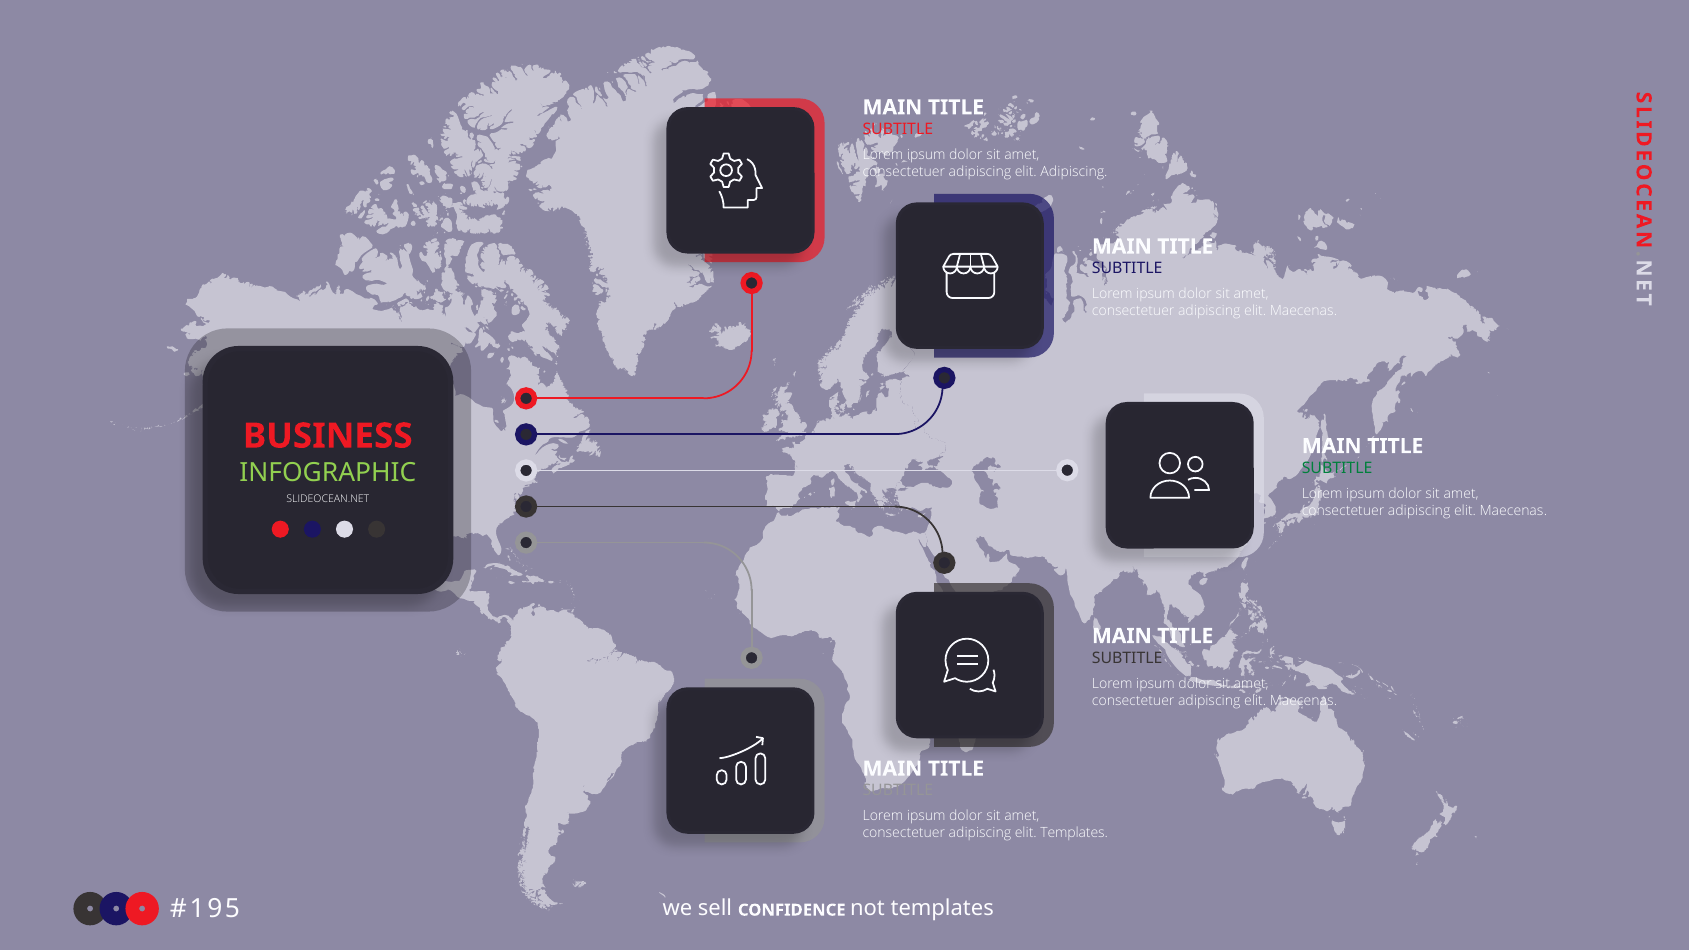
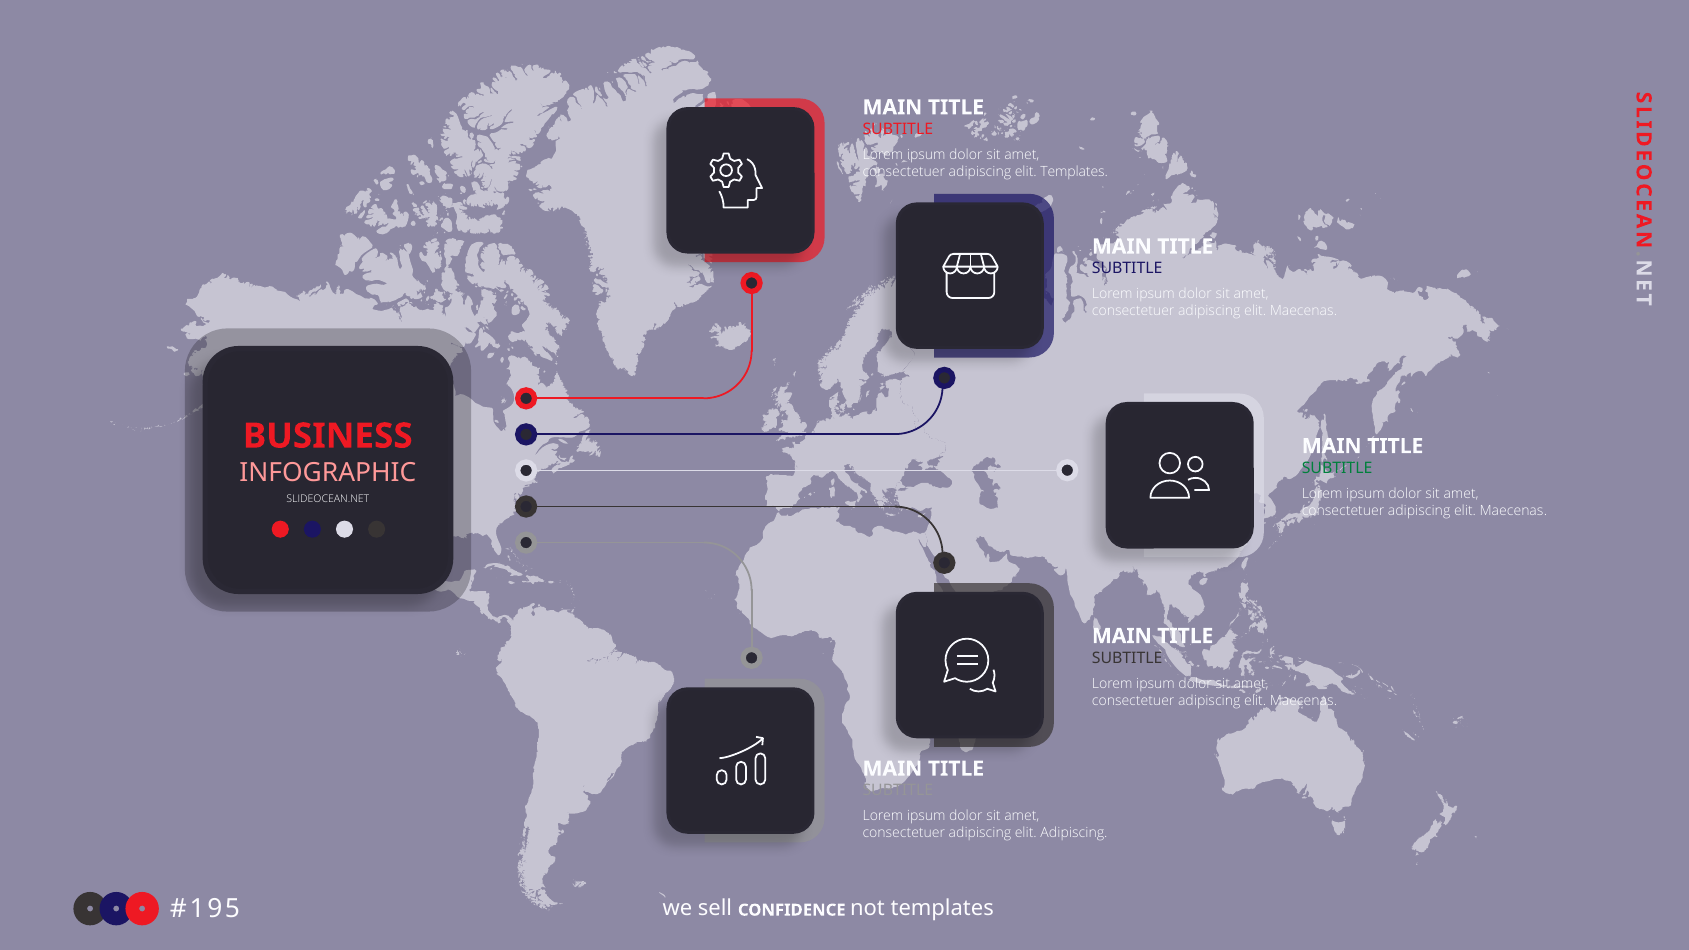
elit Adipiscing: Adipiscing -> Templates (1074, 172)
INFOGRAPHIC colour: light green -> pink (328, 472)
elit Templates: Templates -> Adipiscing (1074, 833)
